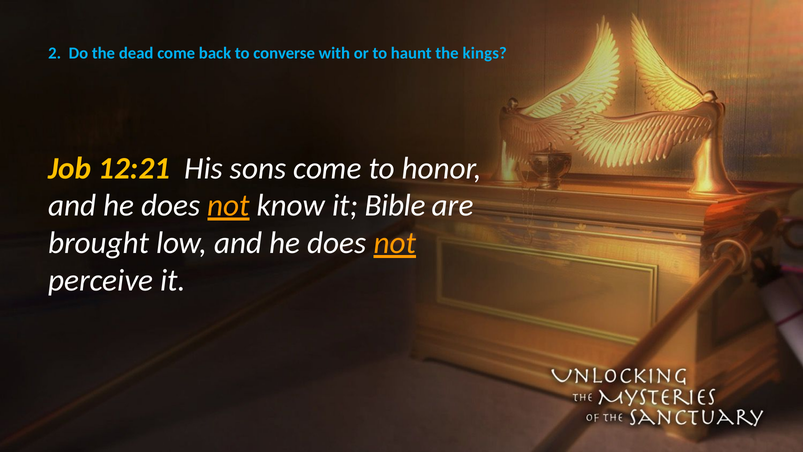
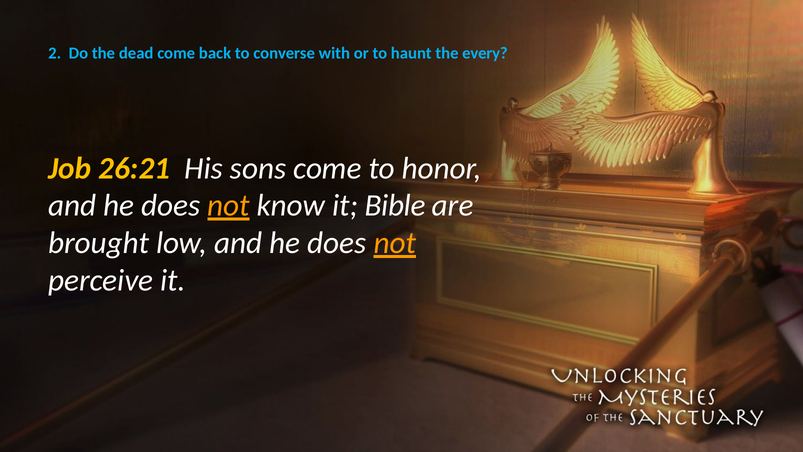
kings: kings -> every (485, 53)
12:21: 12:21 -> 26:21 (134, 168)
